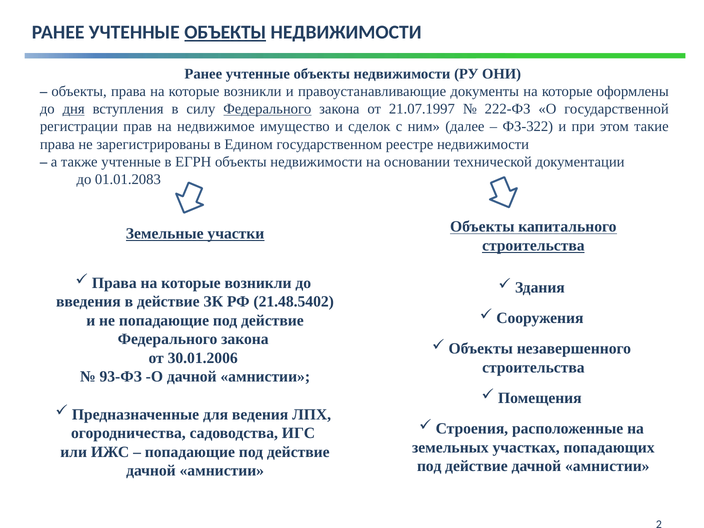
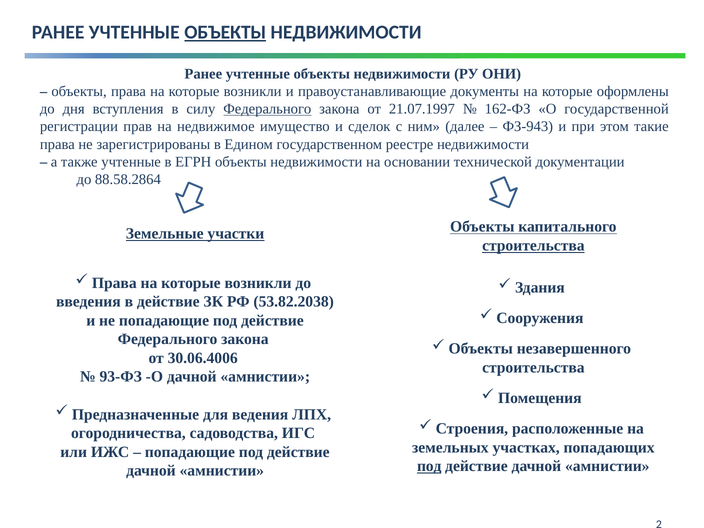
дня underline: present -> none (74, 109)
222-ФЗ: 222-ФЗ -> 162-ФЗ (508, 109)
ФЗ-322: ФЗ-322 -> ФЗ-943 (528, 127)
01.01.2083: 01.01.2083 -> 88.58.2864 (128, 179)
21.48.5402: 21.48.5402 -> 53.82.2038 (294, 302)
30.01.2006: 30.01.2006 -> 30.06.4006 (203, 358)
под underline: none -> present (429, 466)
